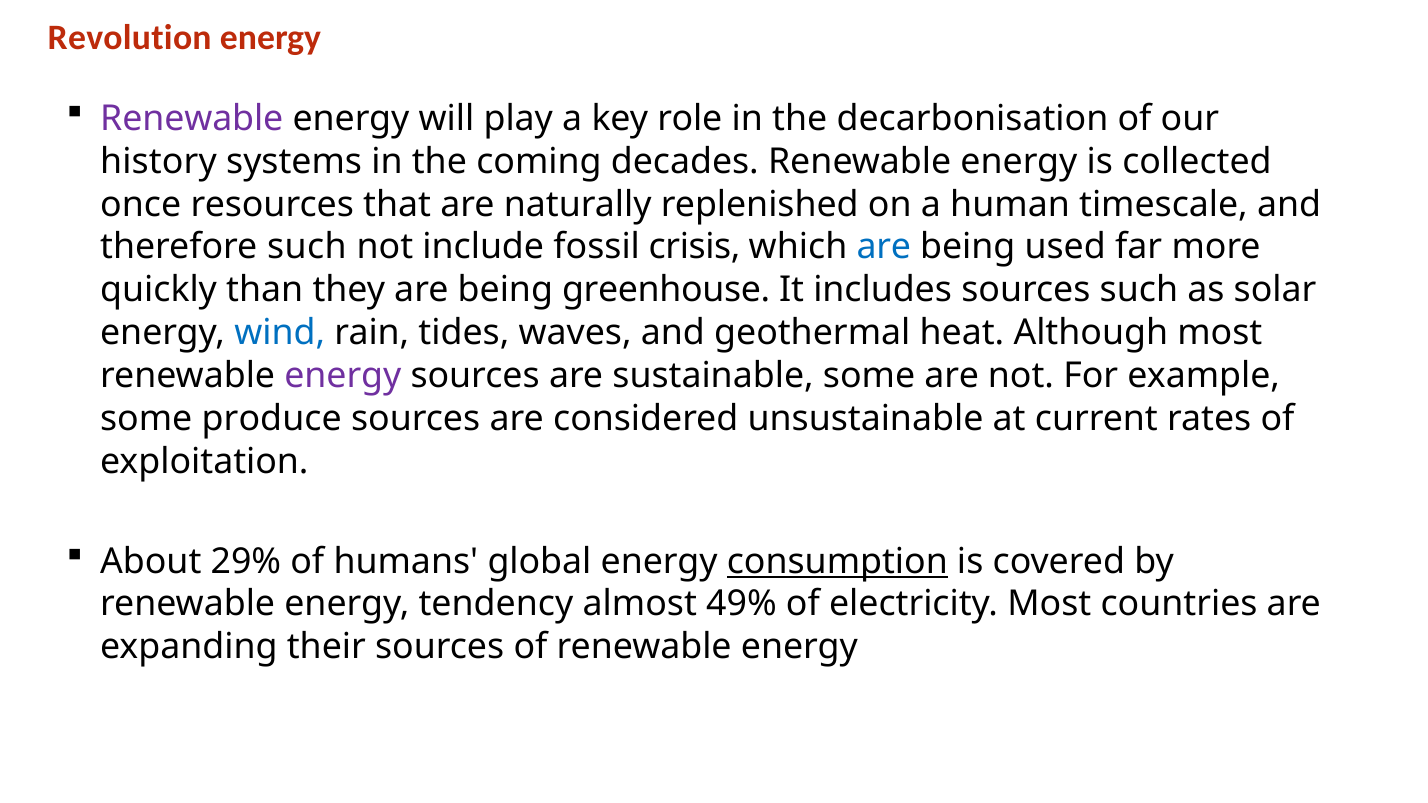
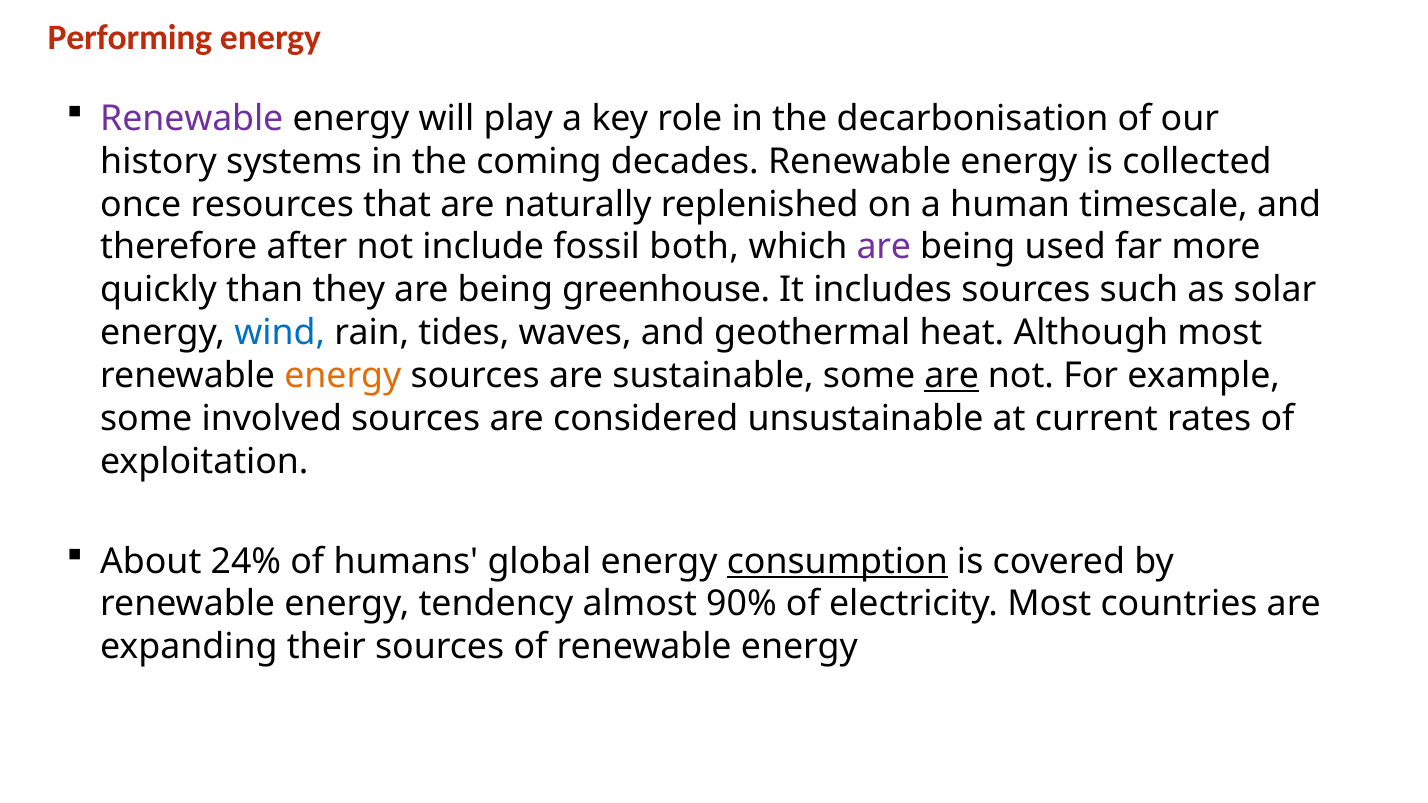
Revolution: Revolution -> Performing (130, 38)
therefore such: such -> after (307, 247)
crisis: crisis -> both (694, 247)
are colour: blue -> purple (884, 247)
energy colour: purple -> orange (343, 376)
are underline: none -> present (952, 376)
produce: produce -> involved (272, 419)
29%: 29% -> 24% (246, 561)
49%: 49% -> 90% (741, 604)
